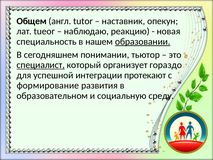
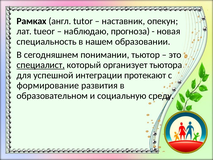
Общем: Общем -> Рамках (32, 21)
реакцию: реакцию -> прогноза (130, 31)
образовании underline: present -> none (143, 41)
гораздо: гораздо -> тьютора (166, 65)
